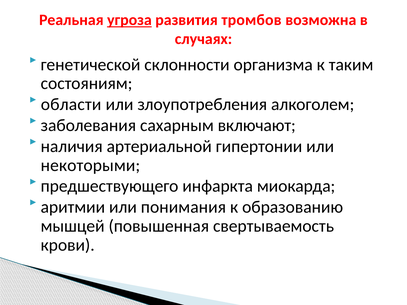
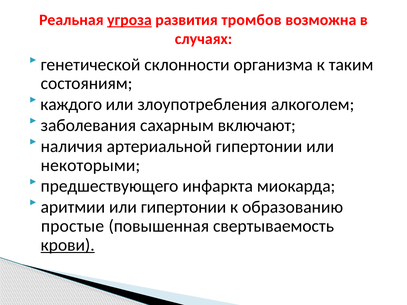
области: области -> каждого (71, 105)
или понимания: понимания -> гипертонии (184, 207)
мышцей: мышцей -> простые (73, 226)
крови underline: none -> present (68, 245)
